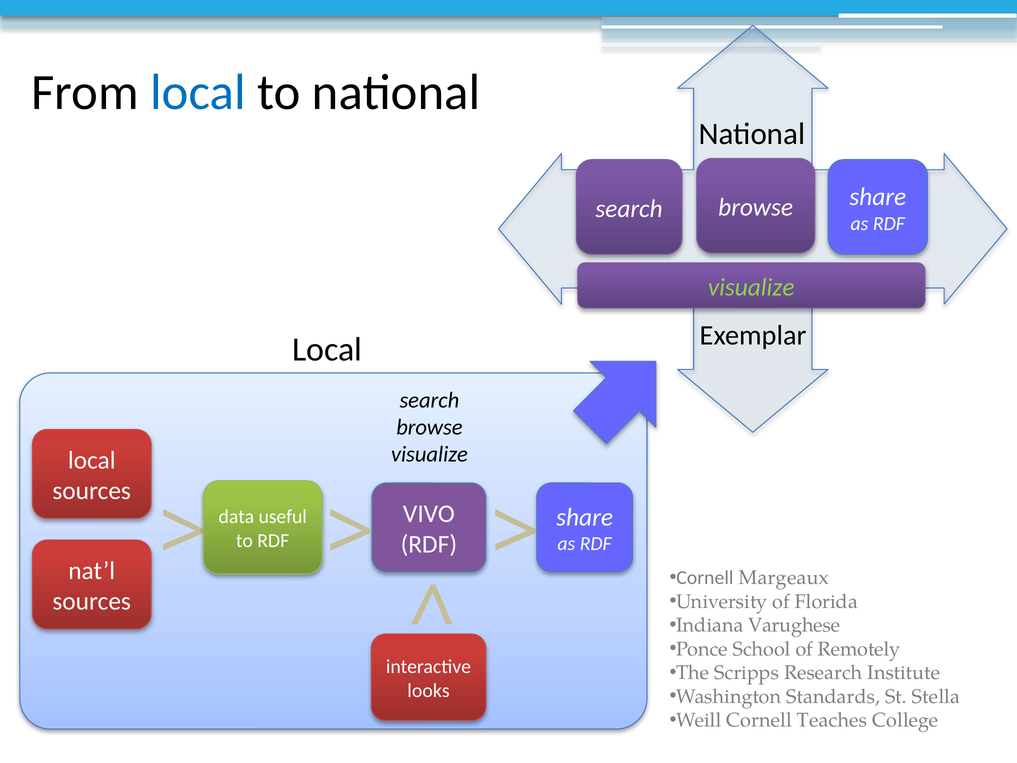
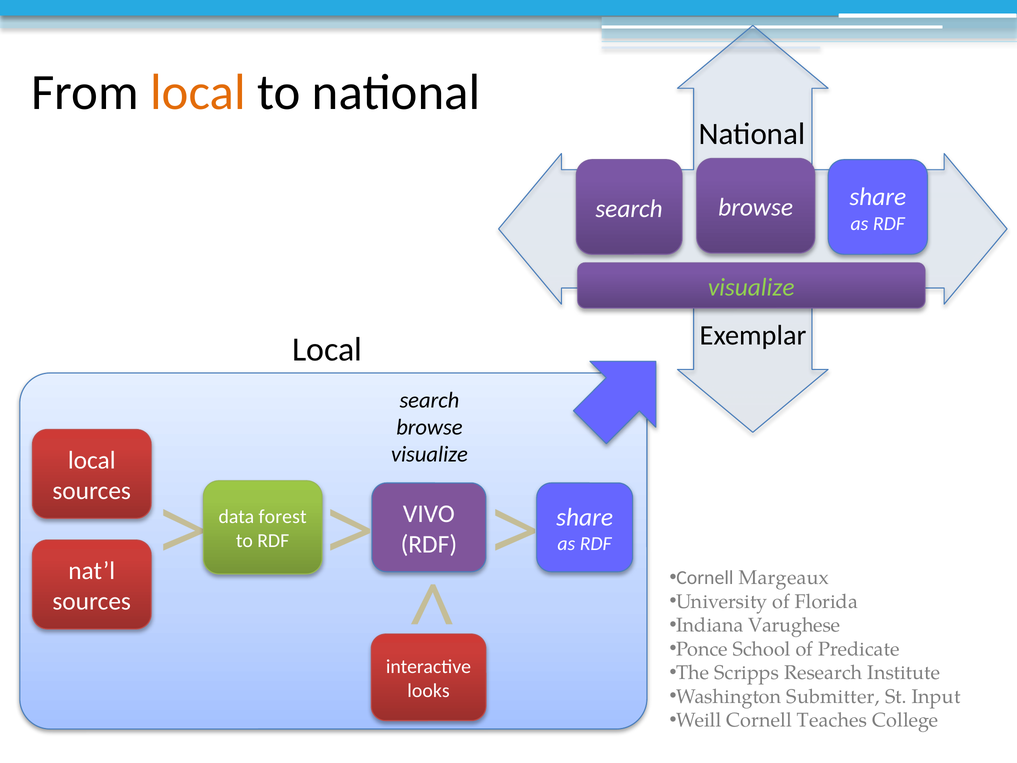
local colour: blue -> orange (198, 93)
useful: useful -> forest (283, 517)
Remotely: Remotely -> Predicate (859, 649)
Standards: Standards -> Submitter (833, 696)
Stella: Stella -> Input (936, 696)
